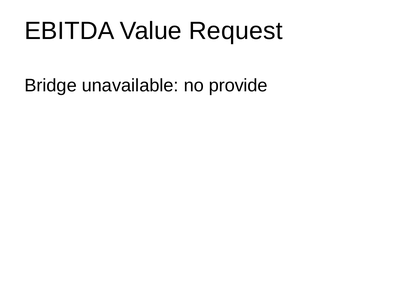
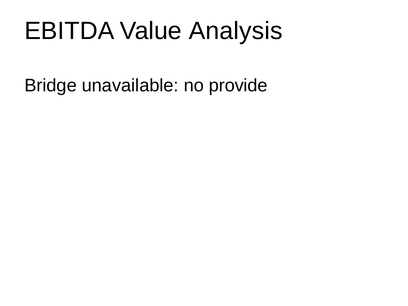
Request: Request -> Analysis (236, 31)
